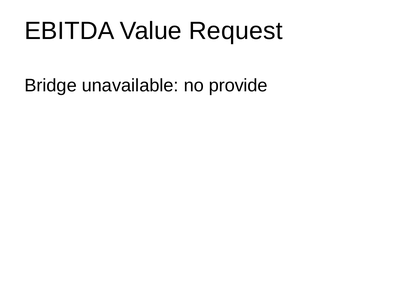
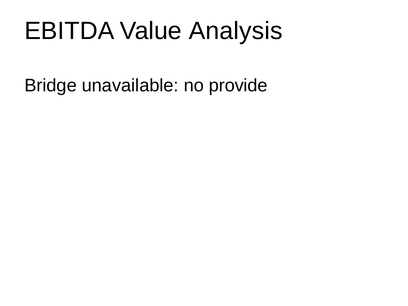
Request: Request -> Analysis (236, 31)
